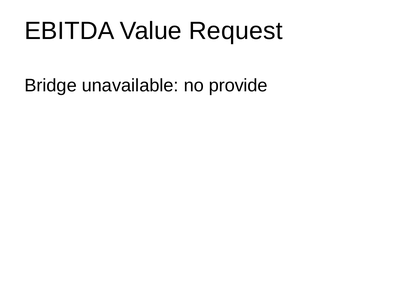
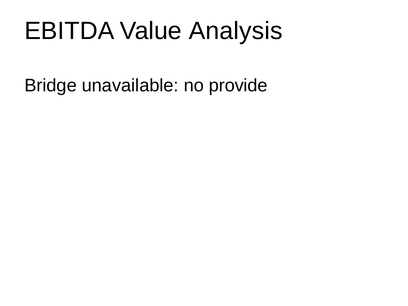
Request: Request -> Analysis (236, 31)
